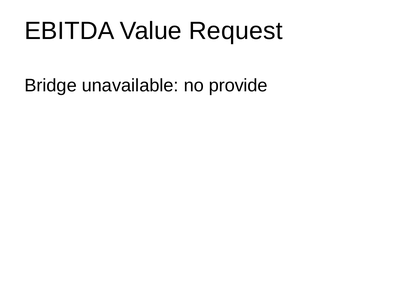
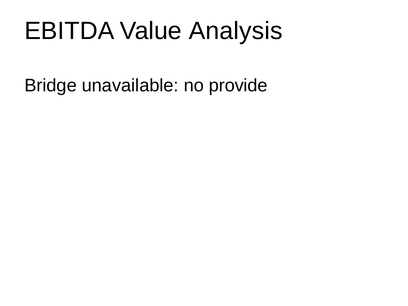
Request: Request -> Analysis (236, 31)
